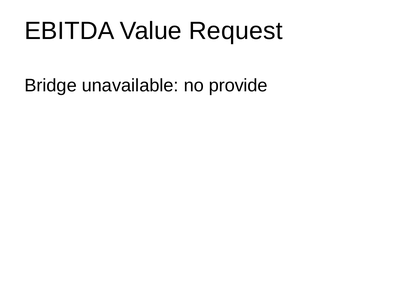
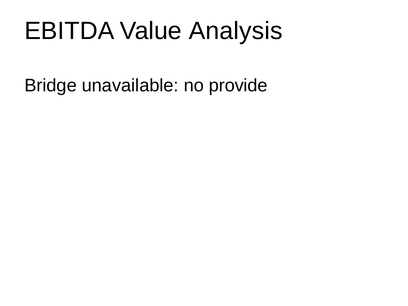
Request: Request -> Analysis (236, 31)
